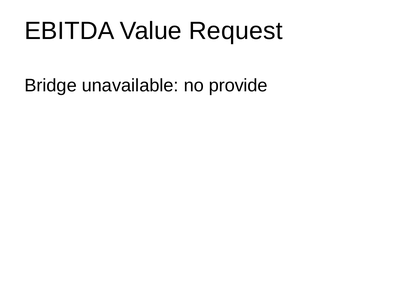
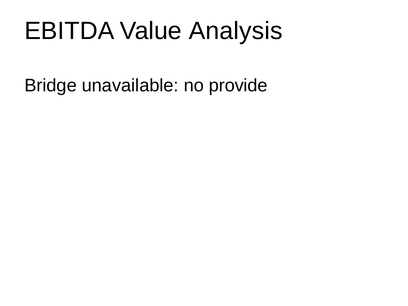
Request: Request -> Analysis (236, 31)
